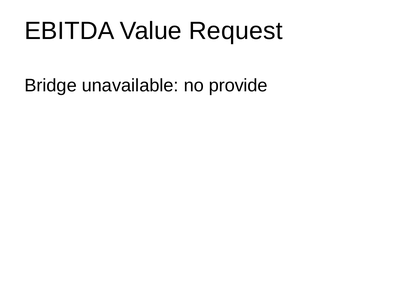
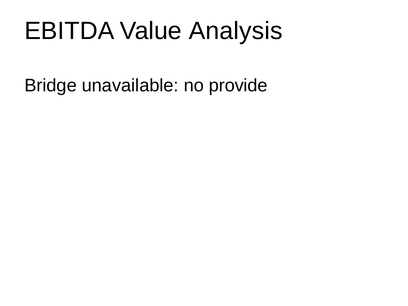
Request: Request -> Analysis (236, 31)
